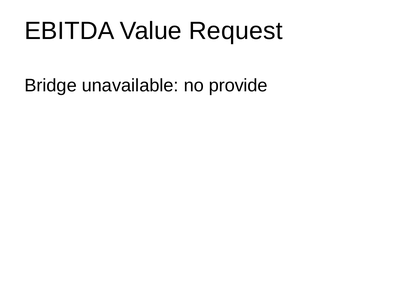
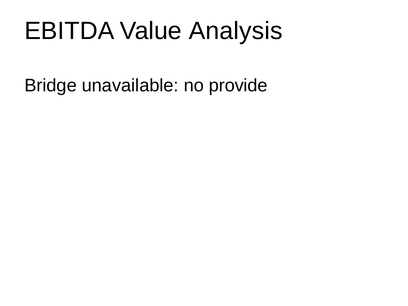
Request: Request -> Analysis (236, 31)
